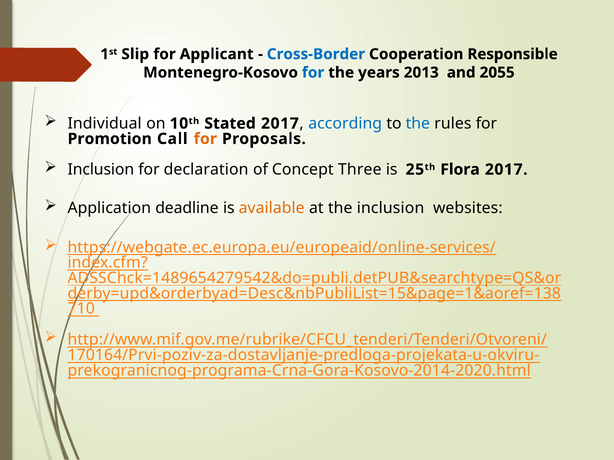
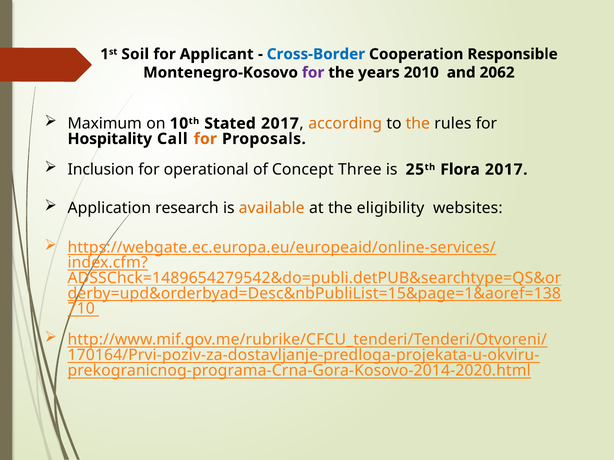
Slip: Slip -> Soil (135, 54)
for colour: blue -> purple (313, 73)
2013: 2013 -> 2010 (421, 73)
2055: 2055 -> 2062 (497, 73)
Individual: Individual -> Maximum (105, 124)
according colour: blue -> orange (345, 124)
the colour: blue -> orange (418, 124)
Promotion: Promotion -> Hospitality (110, 139)
declaration: declaration -> operational (206, 170)
deadline: deadline -> research (187, 208)
the inclusion: inclusion -> eligibility (391, 208)
